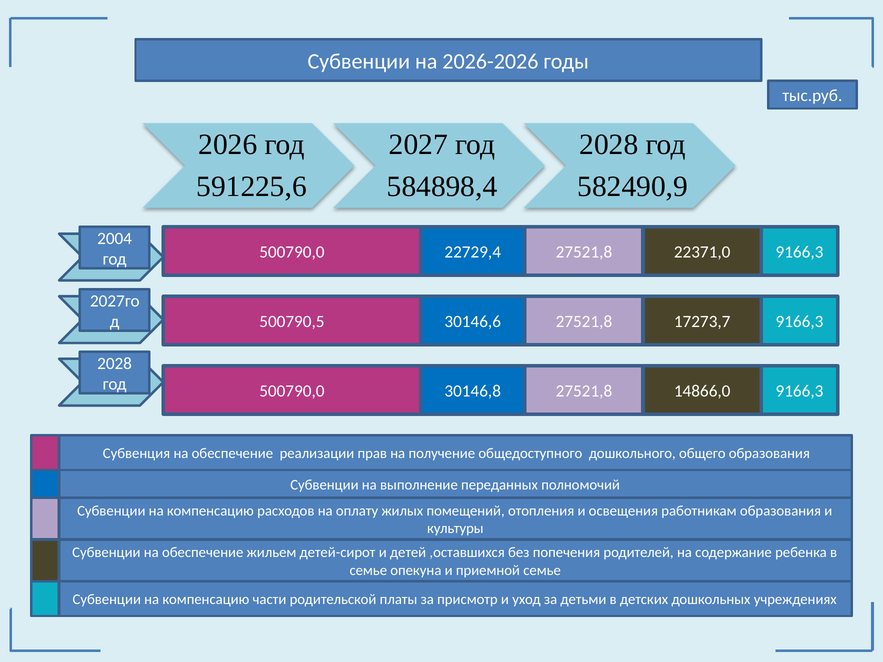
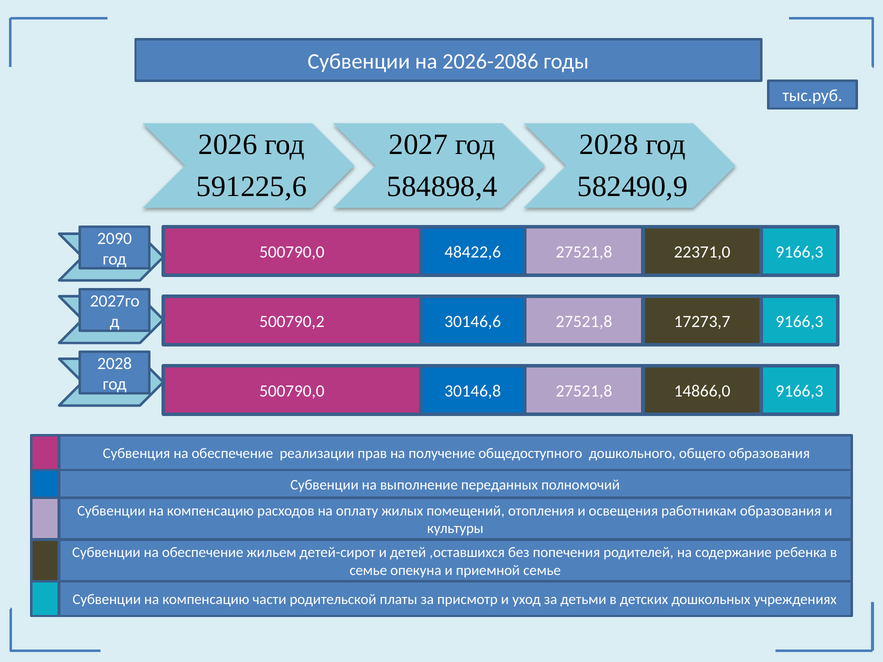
2026-2026: 2026-2026 -> 2026-2086 (490, 61)
2004: 2004 -> 2090 (115, 239)
22729,4: 22729,4 -> 48422,6 (473, 252)
500790,5: 500790,5 -> 500790,2 (292, 322)
